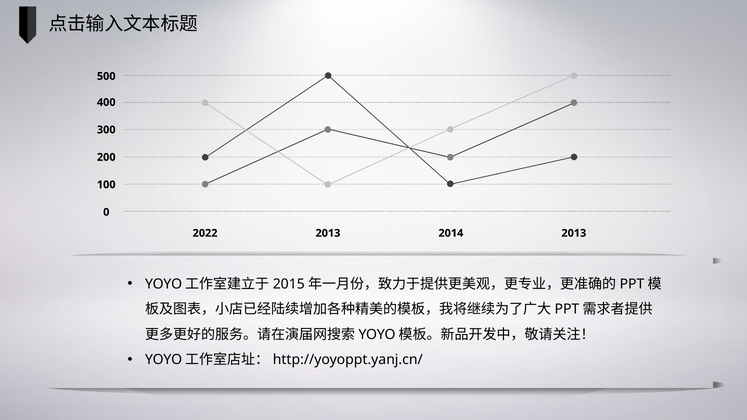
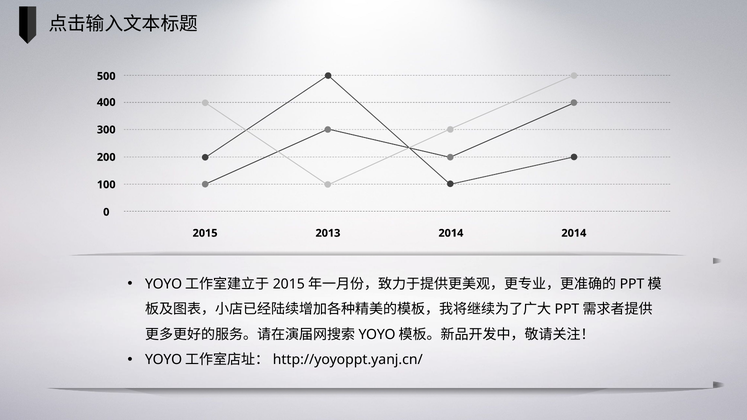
2022: 2022 -> 2015 (205, 233)
2014 2013: 2013 -> 2014 (574, 233)
